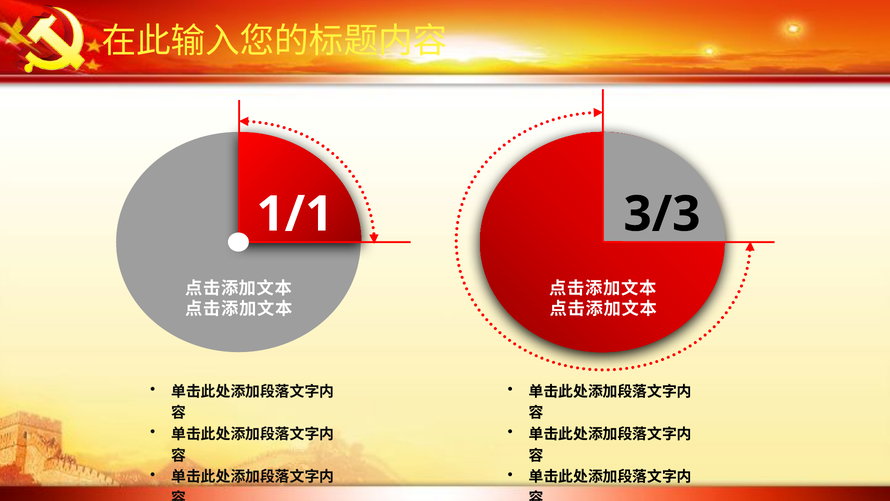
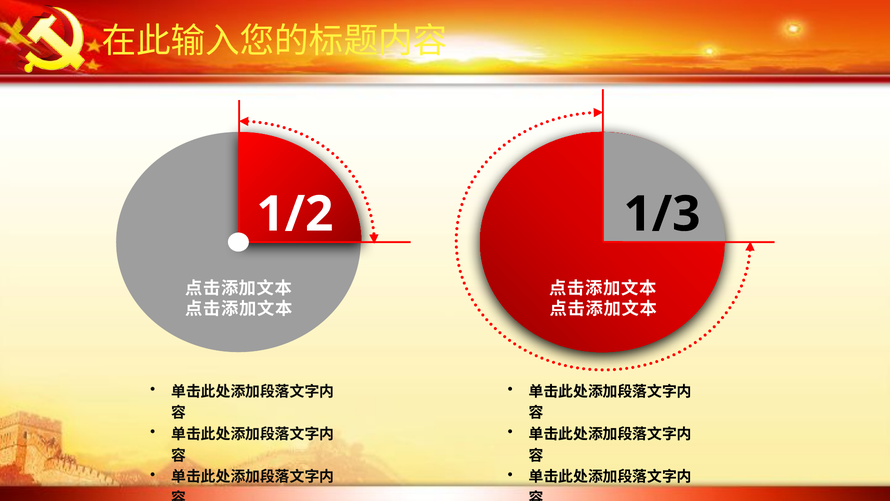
1/1: 1/1 -> 1/2 (295, 214)
3/3: 3/3 -> 1/3 (662, 214)
